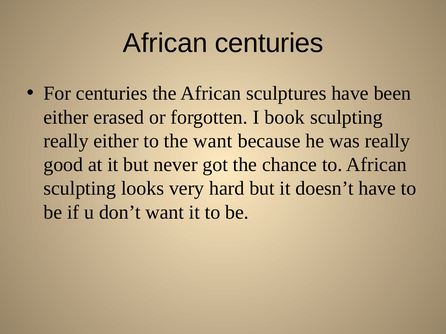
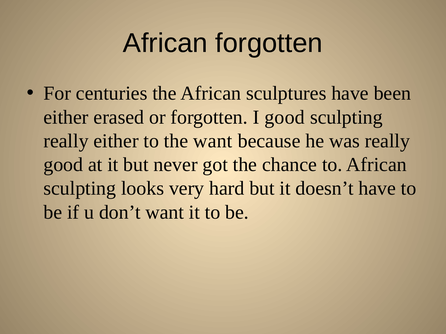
African centuries: centuries -> forgotten (269, 43)
I book: book -> good (285, 117)
